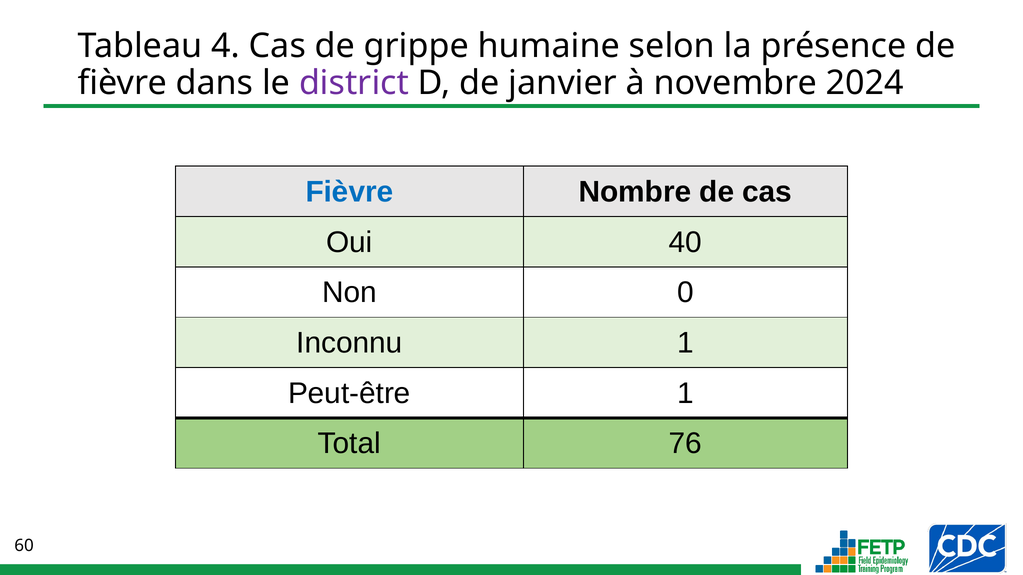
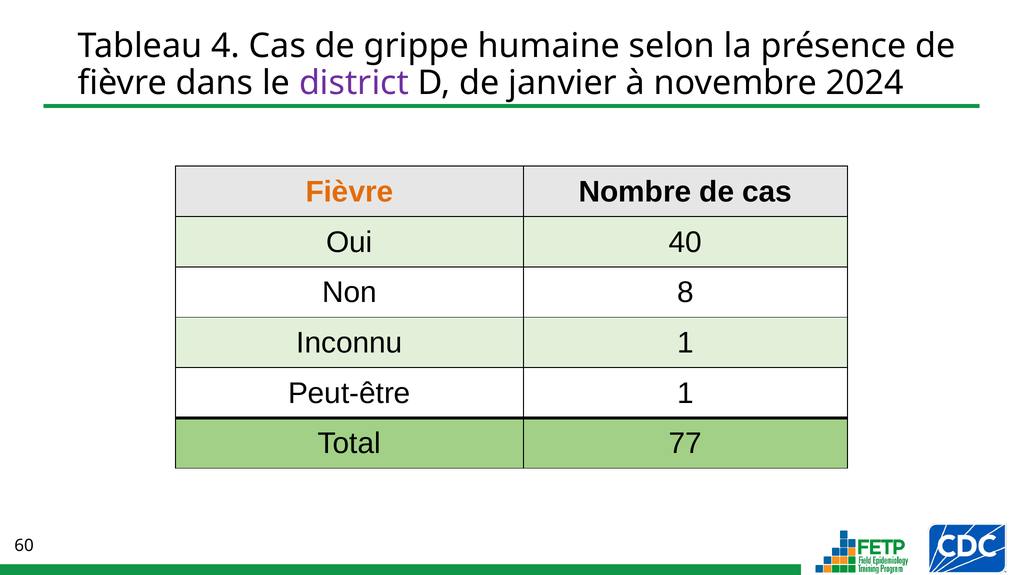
Fièvre colour: blue -> orange (349, 192)
0: 0 -> 8 (685, 293)
76: 76 -> 77 (685, 444)
